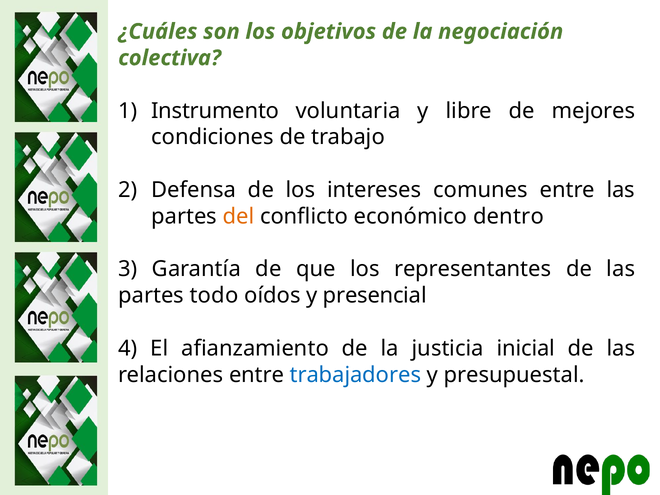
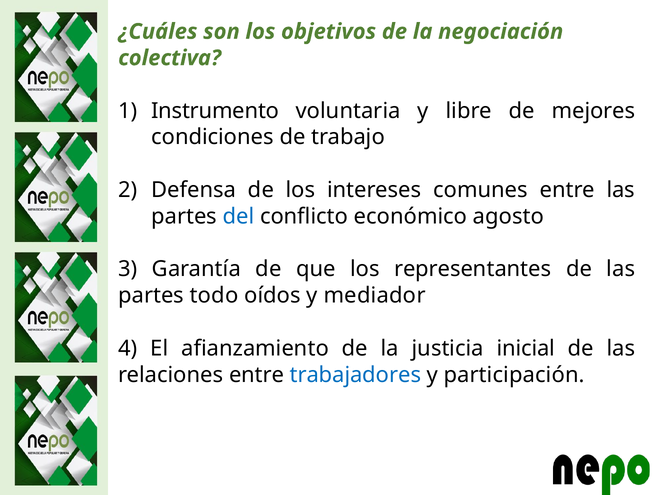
del colour: orange -> blue (238, 216)
dentro: dentro -> agosto (509, 216)
presencial: presencial -> mediador (375, 296)
presupuestal: presupuestal -> participación (514, 375)
